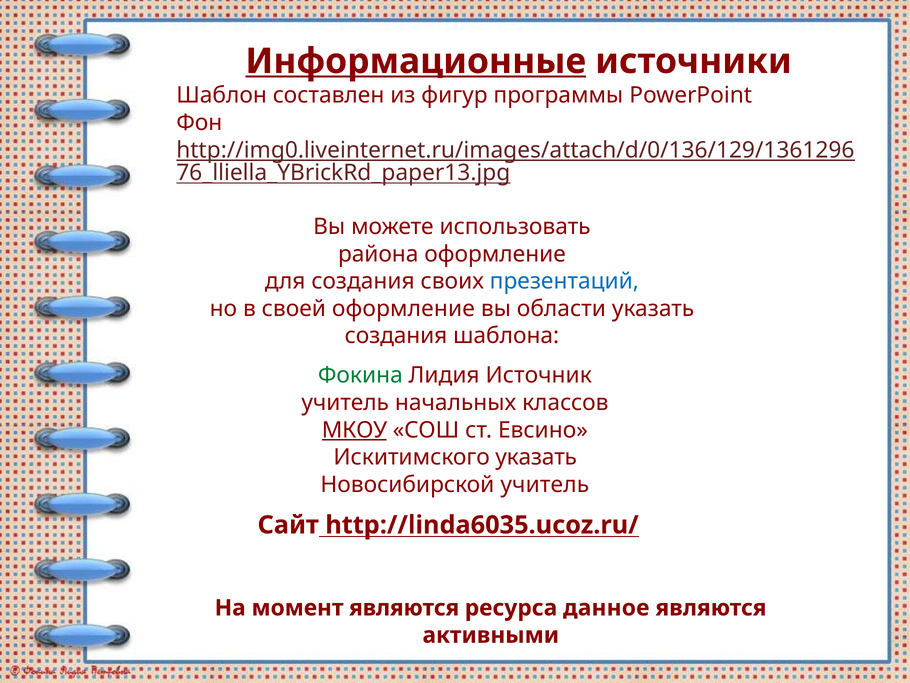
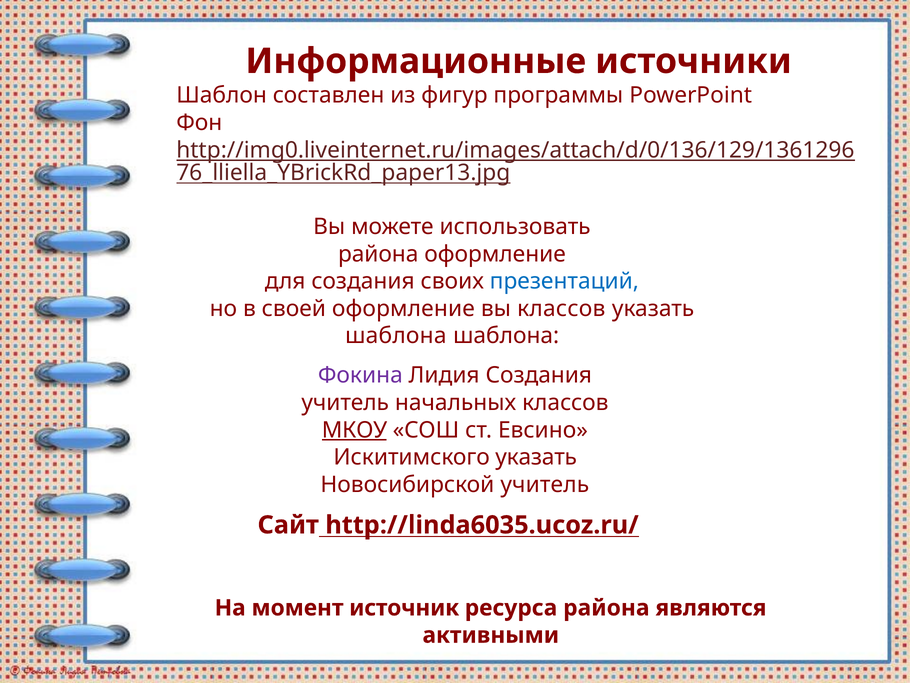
Информационные underline: present -> none (416, 61)
вы области: области -> классов (561, 308)
создания: создания -> шаблона (396, 336)
Фокина colour: green -> purple (360, 375)
Лидия Источник: Источник -> Создания (539, 375)
момент являются: являются -> источник (404, 607)
ресурса данное: данное -> района (606, 607)
